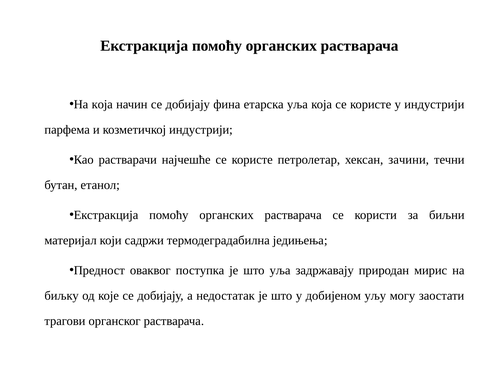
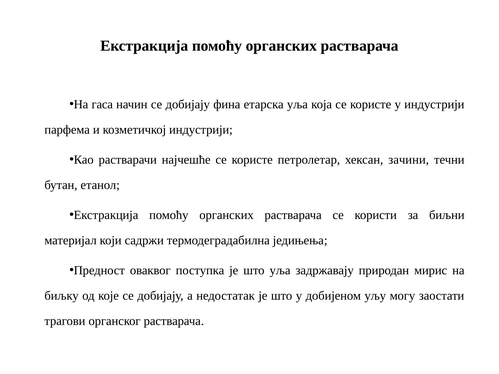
којa: којa -> гаса (102, 104)
